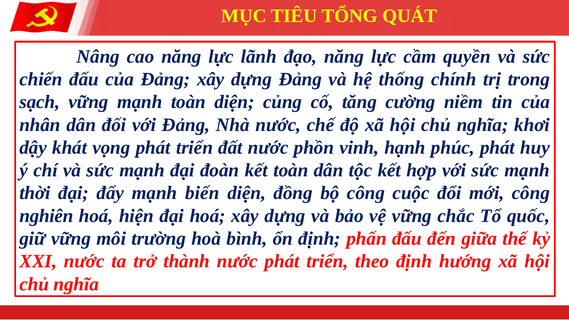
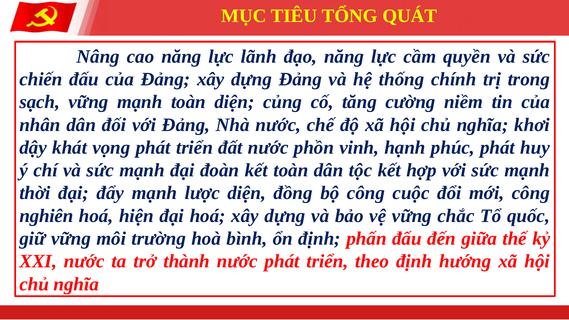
biến: biến -> lược (202, 193)
